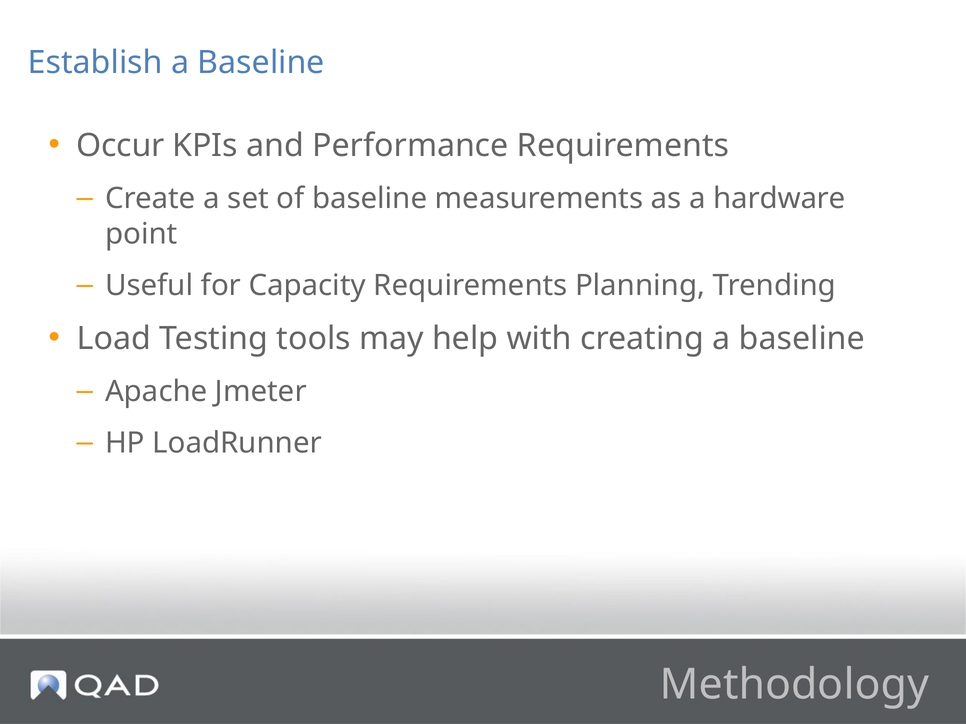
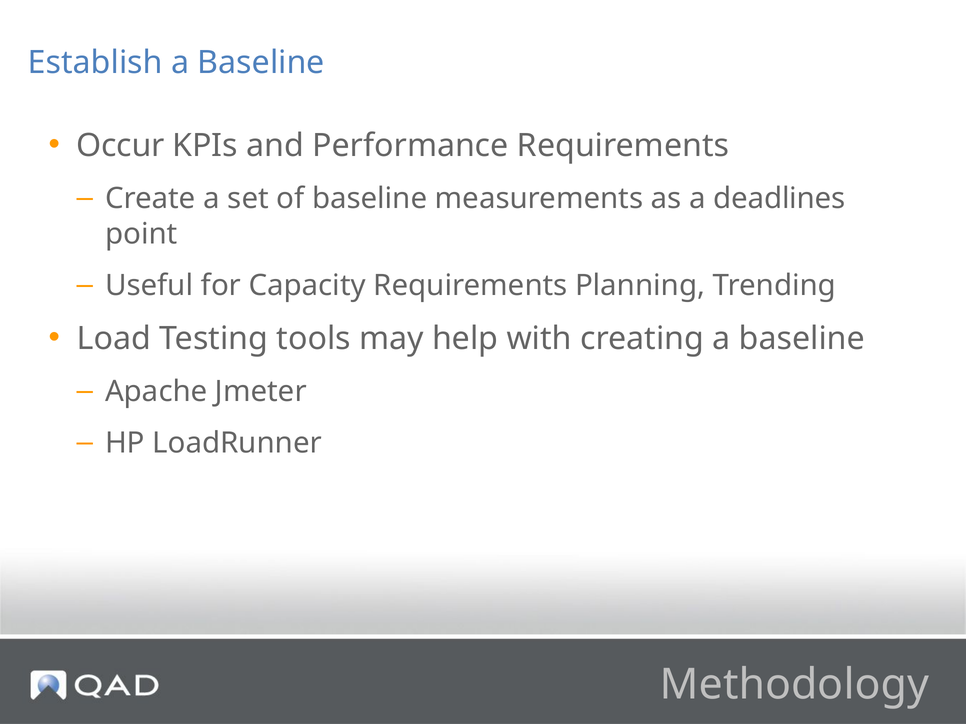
hardware: hardware -> deadlines (779, 199)
